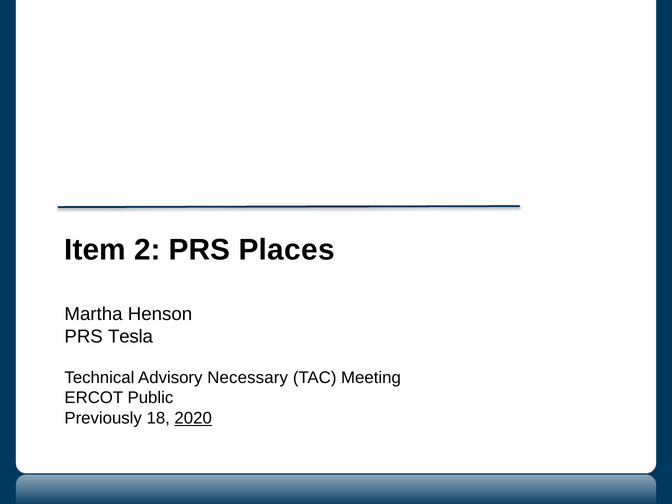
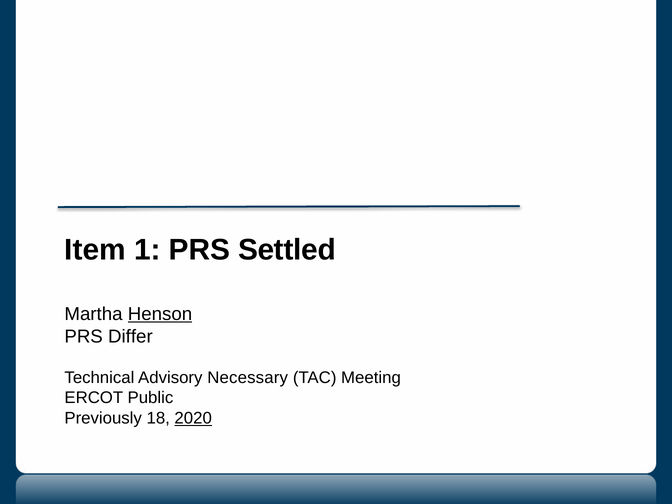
2: 2 -> 1 (147, 250)
Places: Places -> Settled (287, 250)
Henson underline: none -> present (160, 314)
Tesla: Tesla -> Differ (130, 336)
